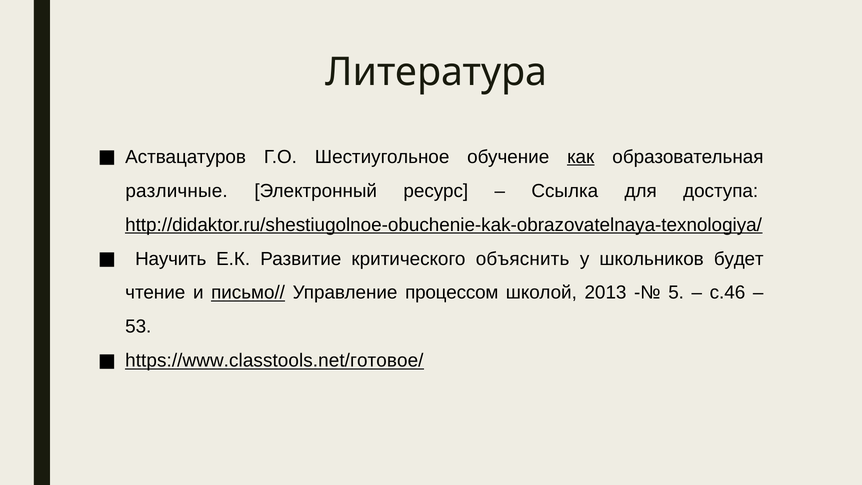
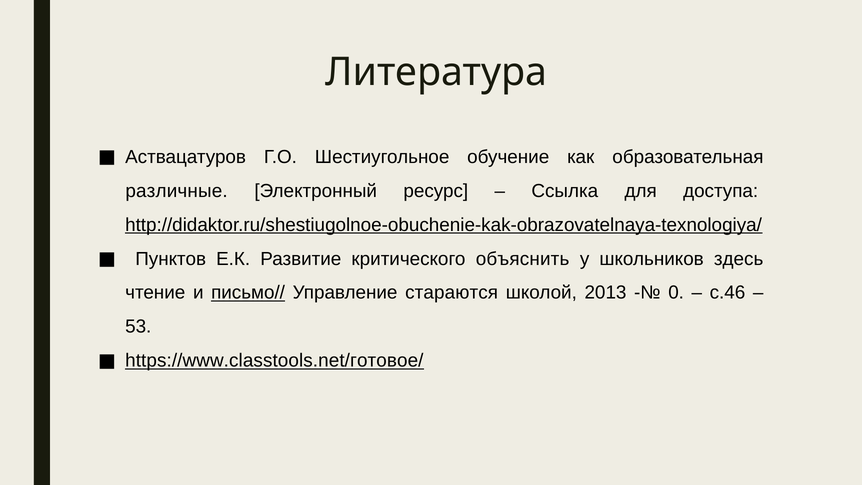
как underline: present -> none (581, 157)
Научить: Научить -> Пунктов (171, 259)
будет: будет -> здесь (739, 259)
процессом: процессом -> стараются (452, 293)
5: 5 -> 0 (676, 293)
